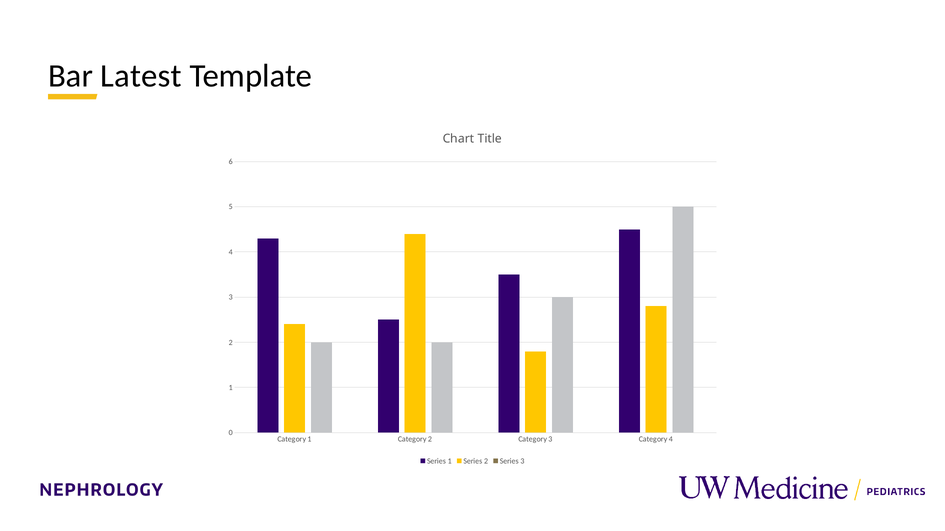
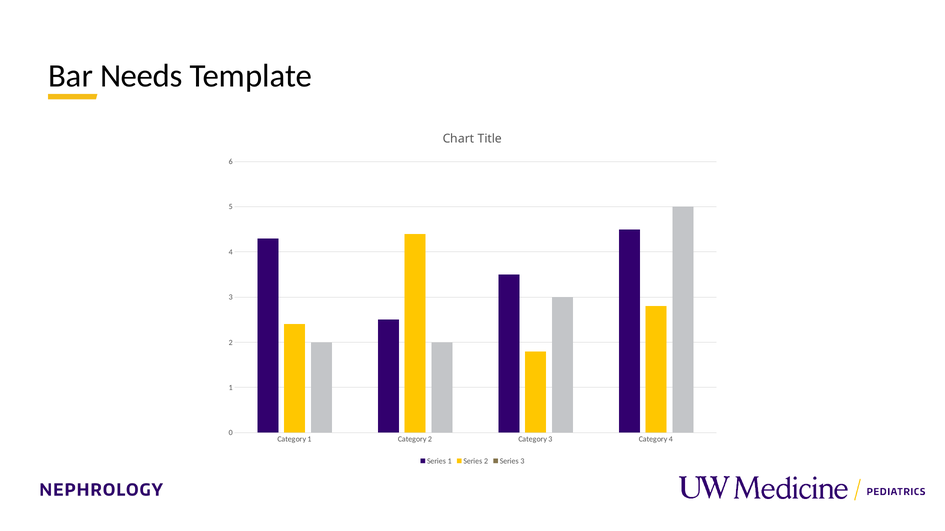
Latest: Latest -> Needs (141, 76)
